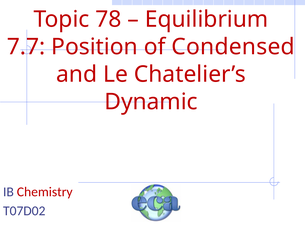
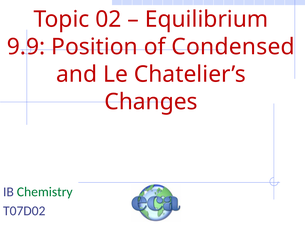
78: 78 -> 02 (108, 19)
7.7: 7.7 -> 9.9 (26, 47)
Dynamic: Dynamic -> Changes (151, 102)
Chemistry colour: red -> green (45, 192)
